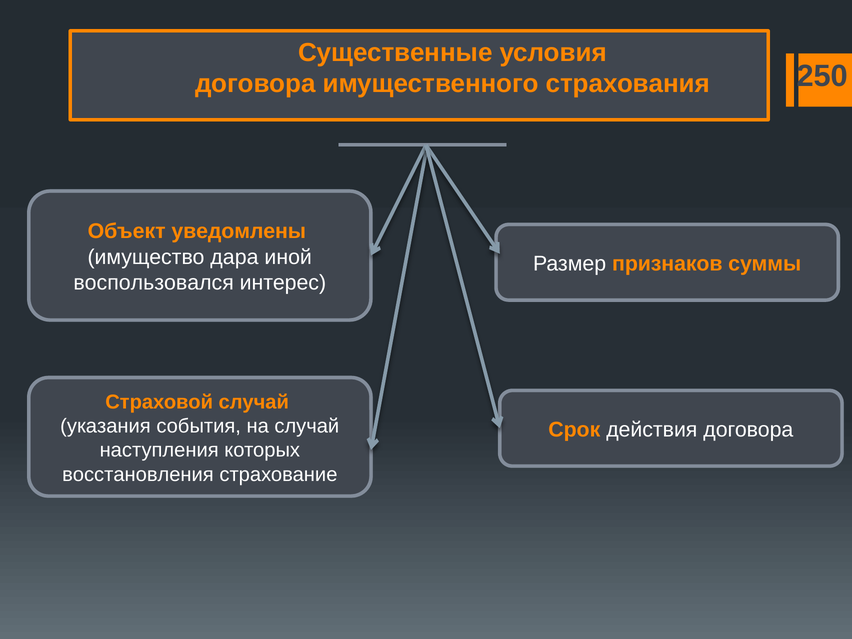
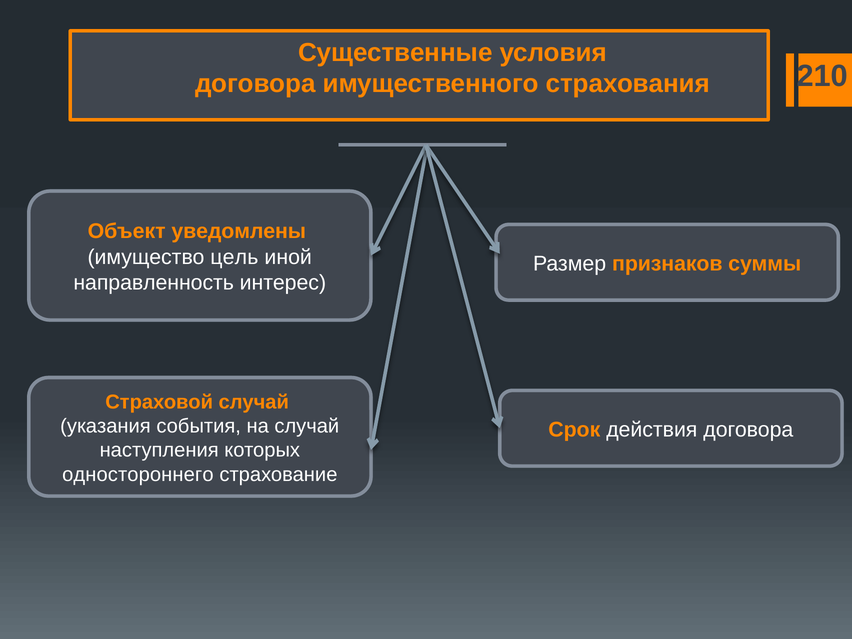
250: 250 -> 210 (822, 76)
дара: дара -> цель (234, 257)
воспользовался: воспользовался -> направленность (154, 283)
восстановления: восстановления -> одностороннего (138, 474)
